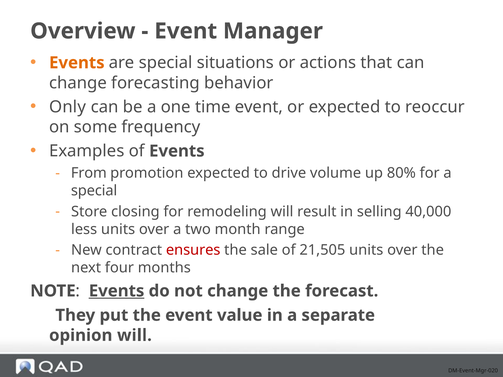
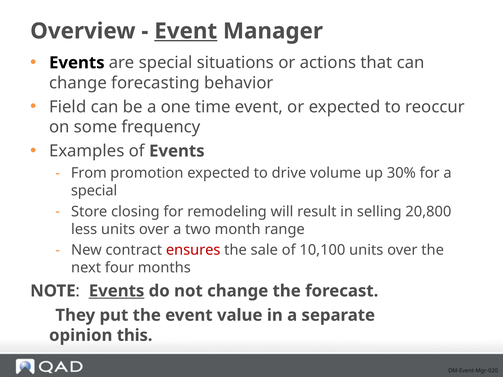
Event underline: none -> present (186, 31)
Events colour: orange -> black (77, 63)
Only: Only -> Field (68, 107)
80%: 80% -> 30% (401, 173)
40,000: 40,000 -> 20,800 (428, 212)
21,505: 21,505 -> 10,100 (322, 250)
opinion will: will -> this (135, 336)
